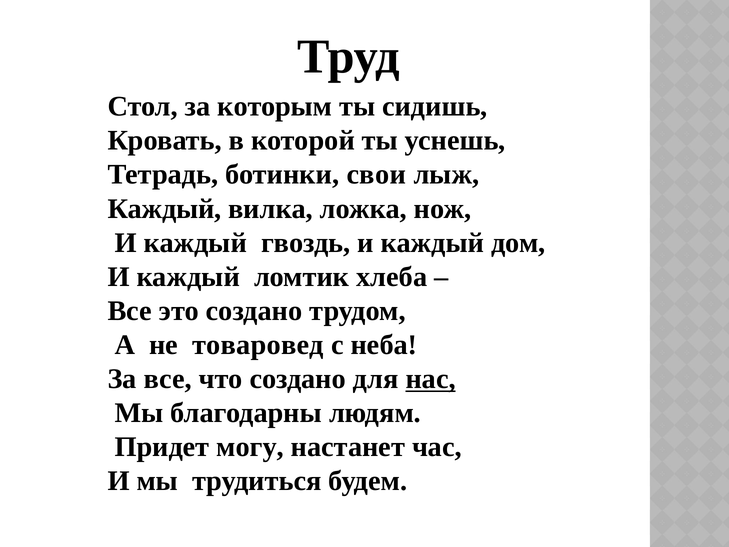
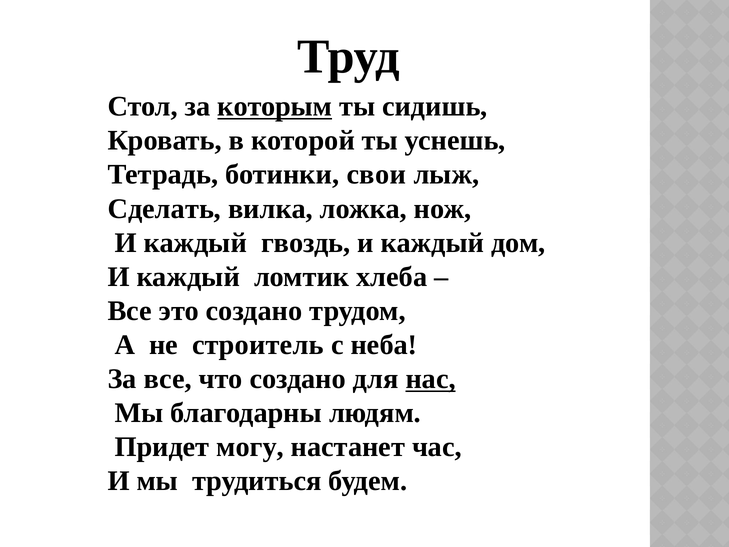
которым underline: none -> present (275, 106)
Каждый: Каждый -> Сделать (164, 209)
товаровед: товаровед -> строитель (258, 345)
